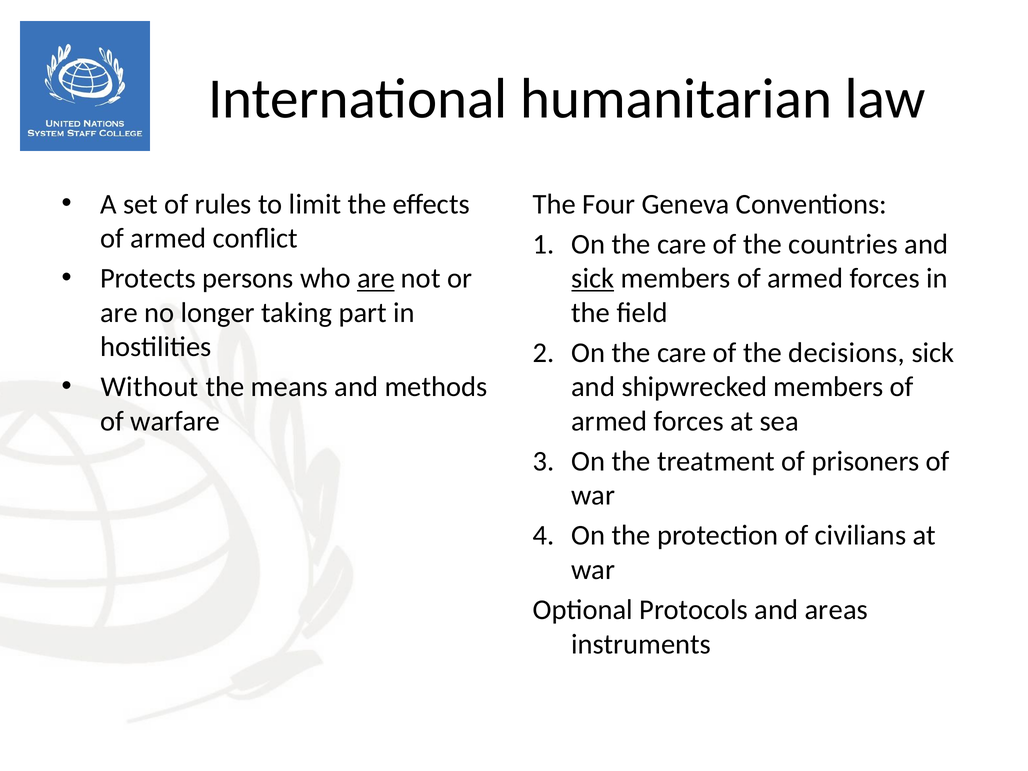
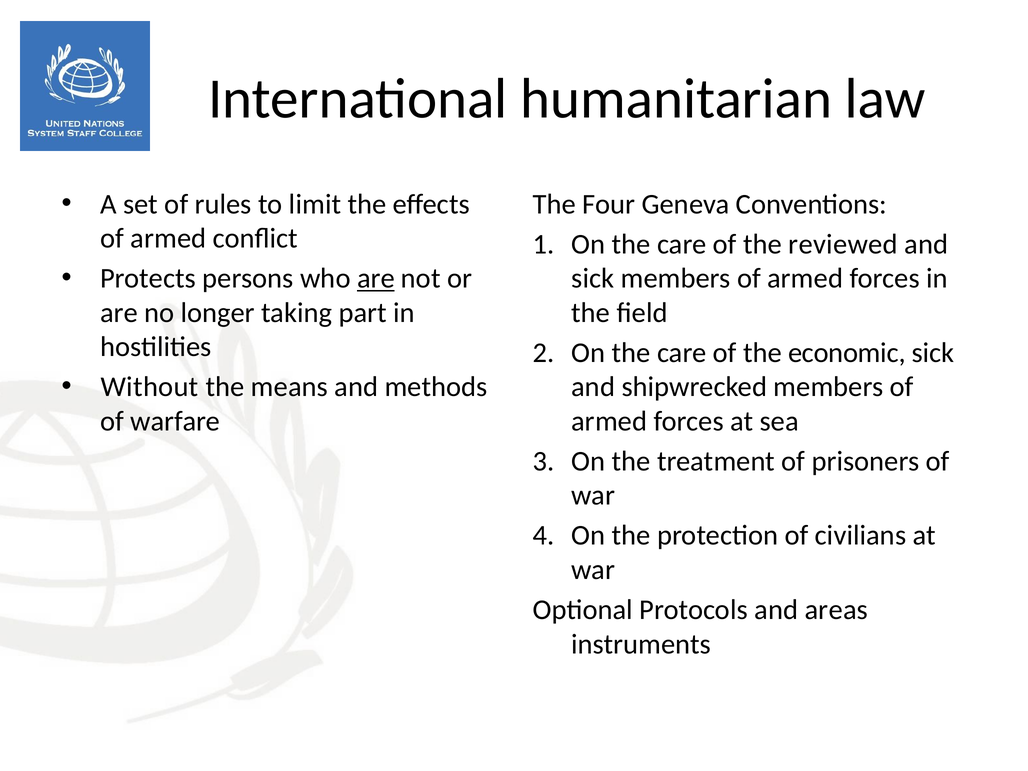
countries: countries -> reviewed (843, 244)
sick underline: present -> none (593, 278)
decisions: decisions -> economic (847, 353)
